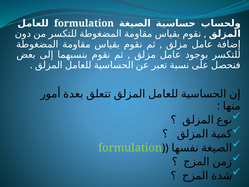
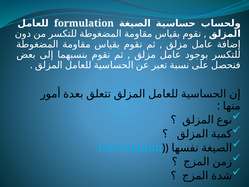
formulation colour: light green -> light blue (130, 148)
